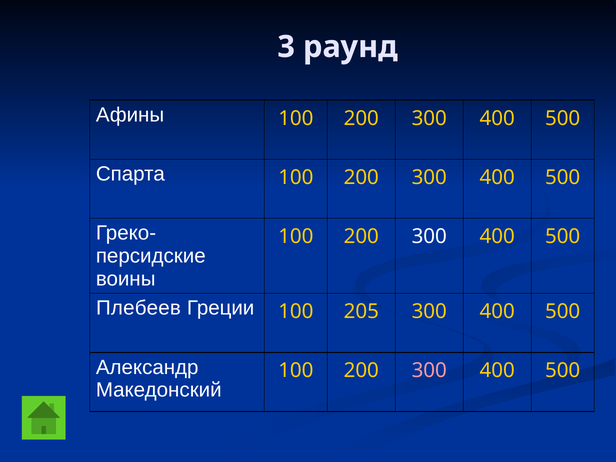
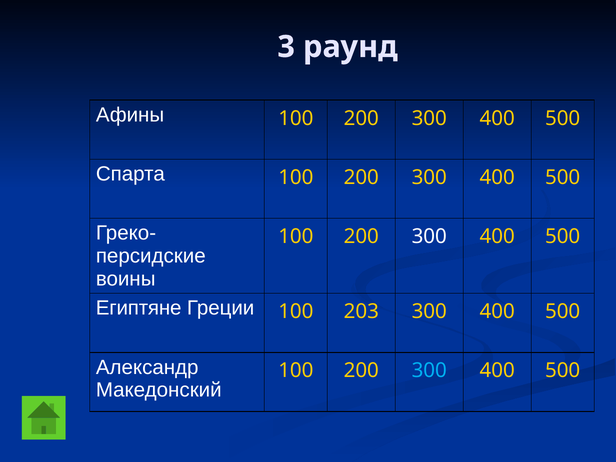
Плебеев: Плебеев -> Египтяне (139, 308)
205: 205 -> 203 (361, 311)
300 colour: pink -> light blue (429, 371)
